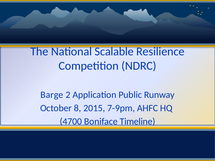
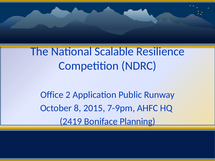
Barge: Barge -> Office (52, 95)
4700: 4700 -> 2419 (71, 122)
Timeline: Timeline -> Planning (138, 122)
